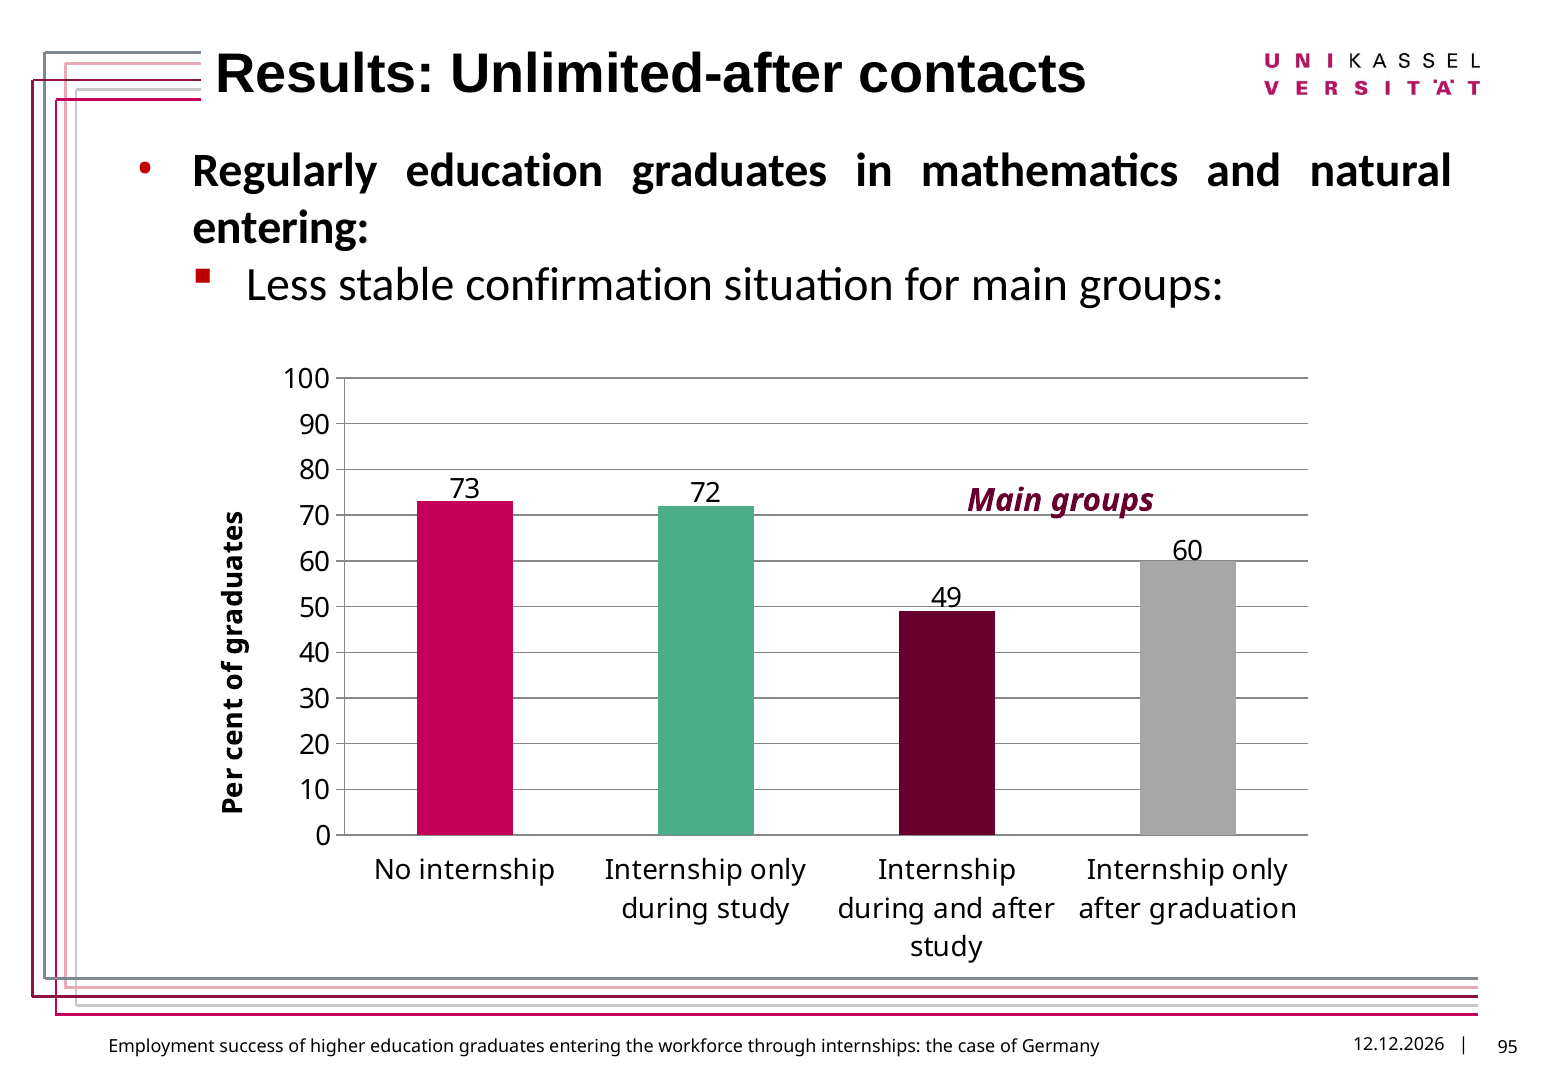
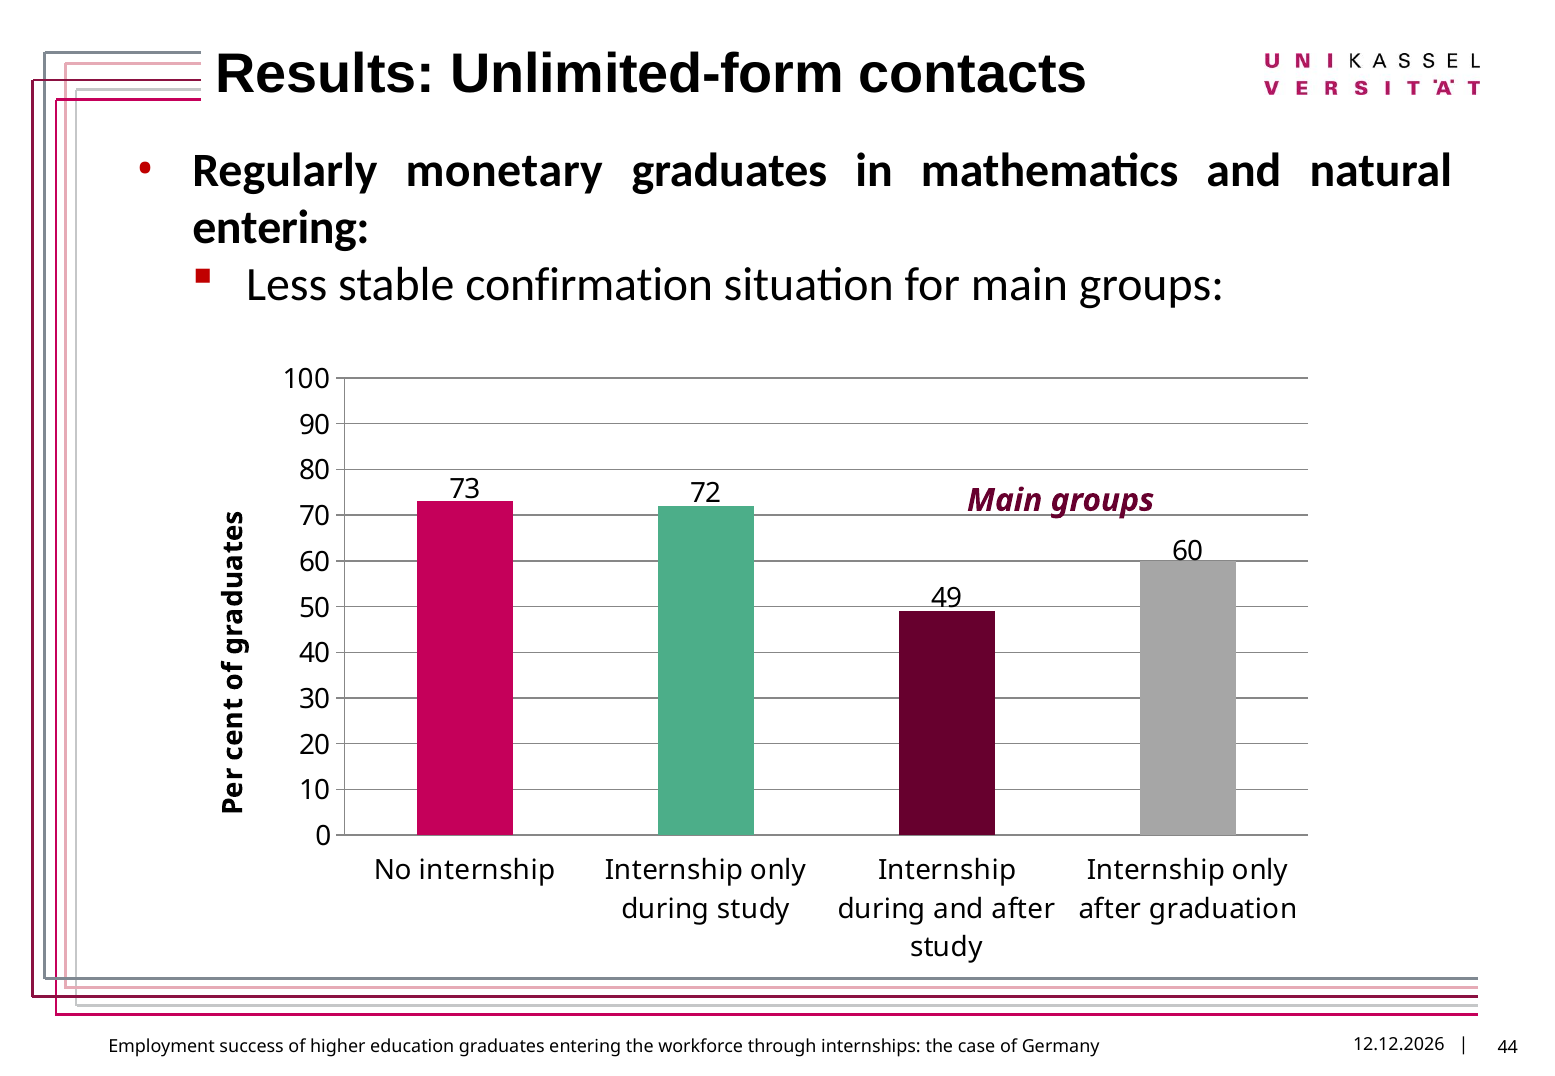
Unlimited-after: Unlimited-after -> Unlimited-form (647, 74)
Regularly education: education -> monetary (504, 170)
95: 95 -> 44 (1508, 1048)
